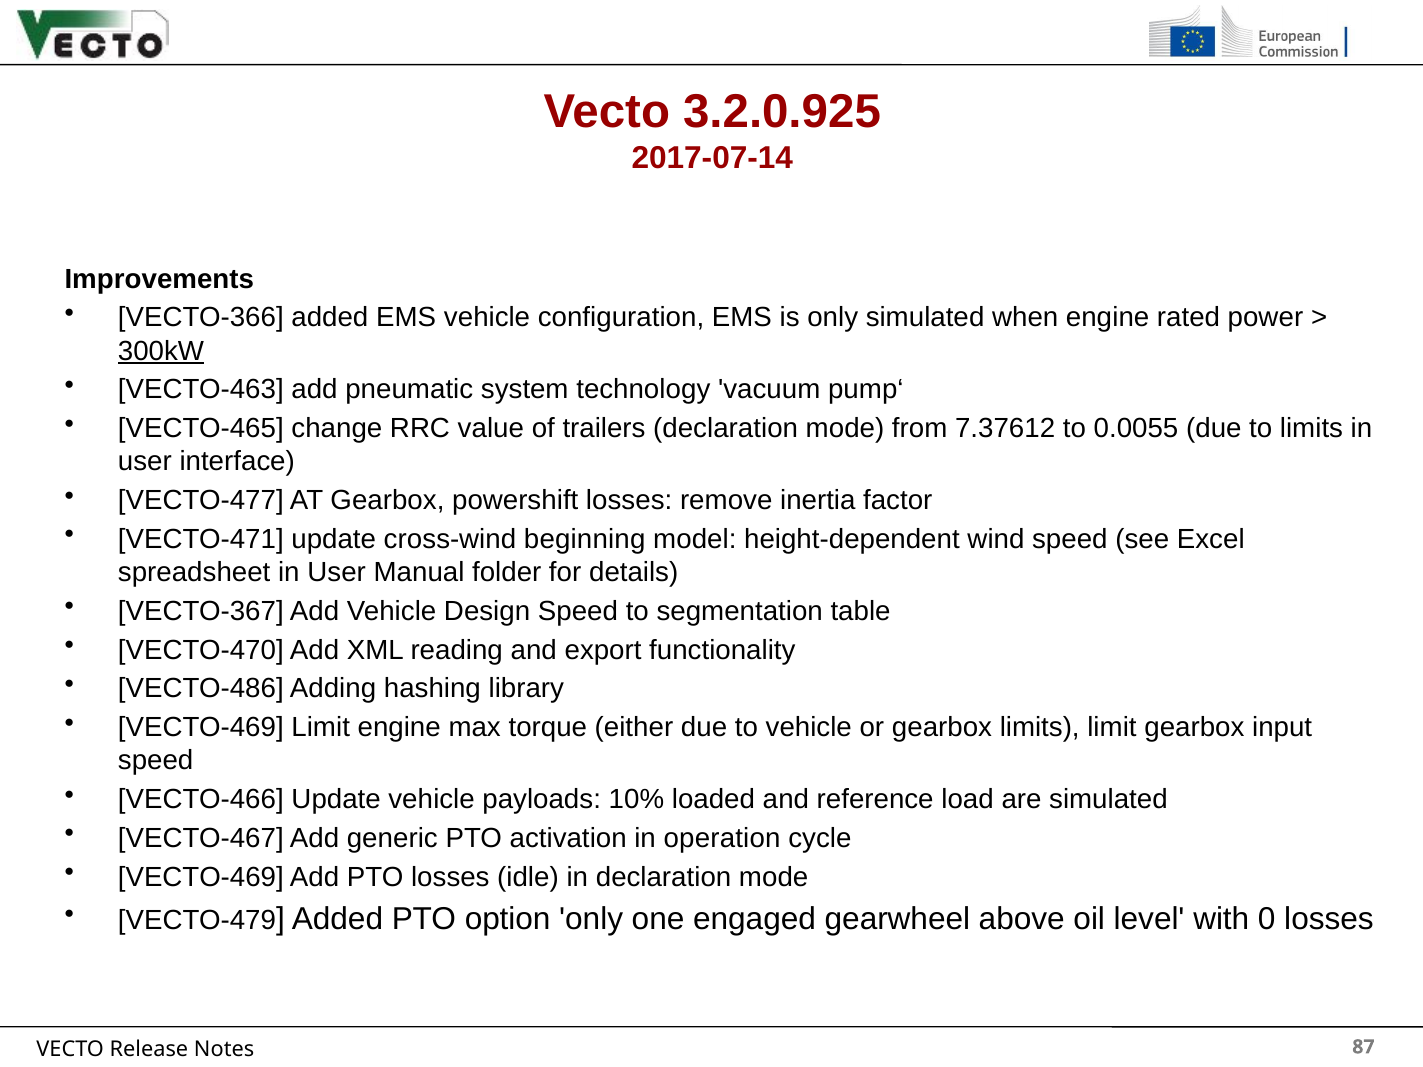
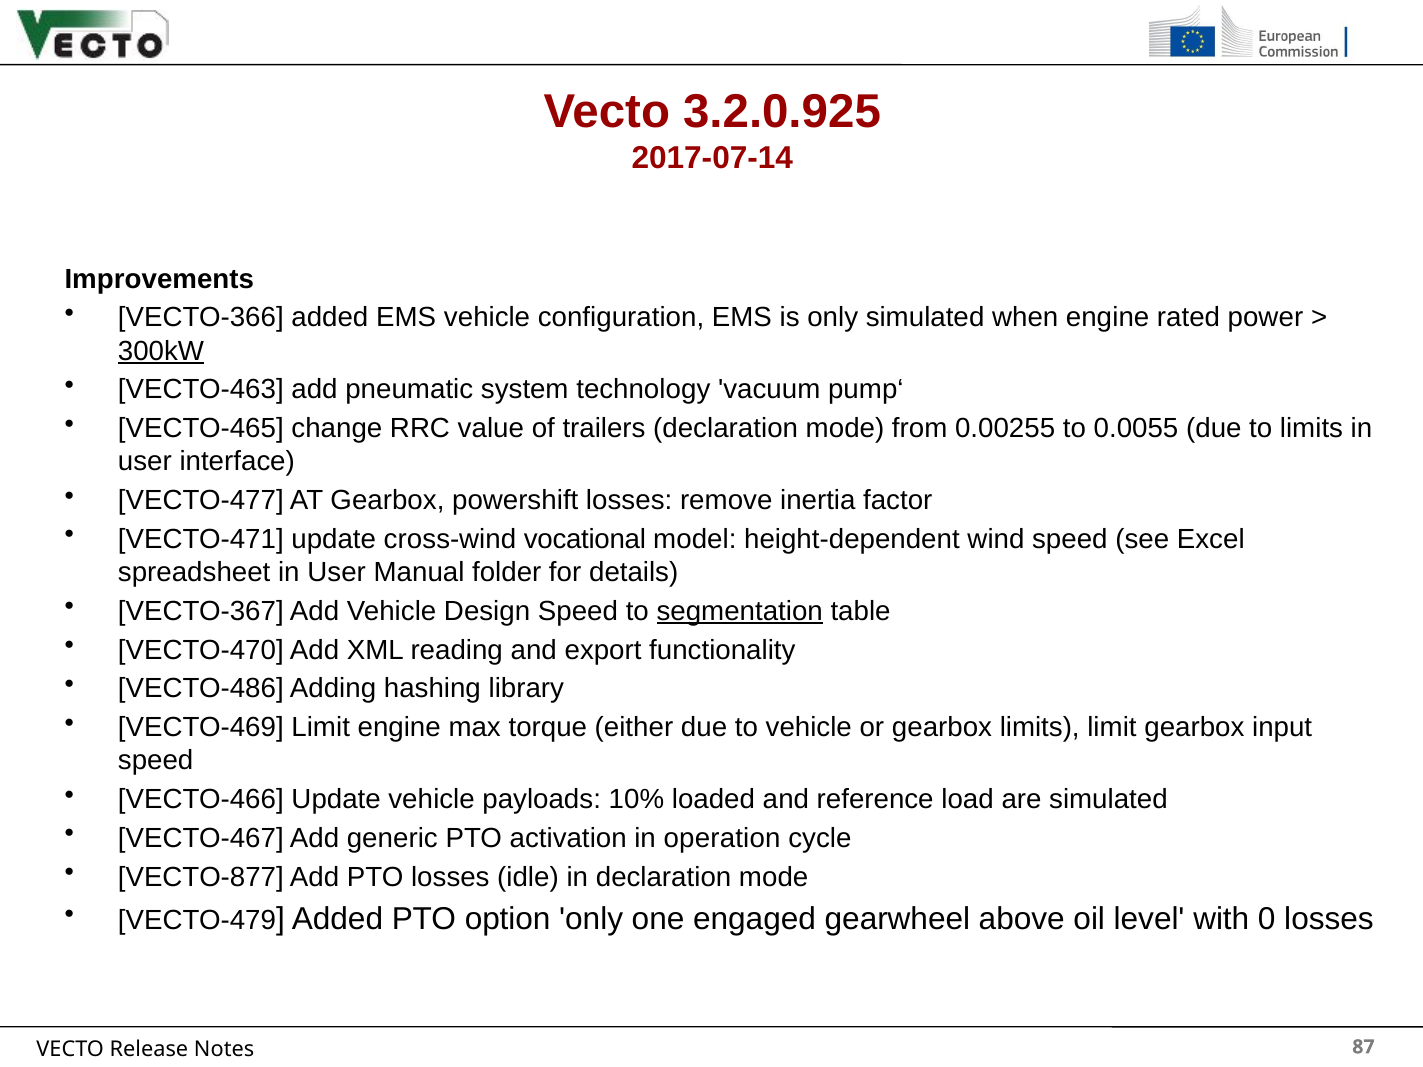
7.37612: 7.37612 -> 0.00255 (1005, 429)
beginning: beginning -> vocational (585, 539)
segmentation underline: none -> present (740, 611)
VECTO-469: VECTO-469 -> VECTO-877 (201, 877)
